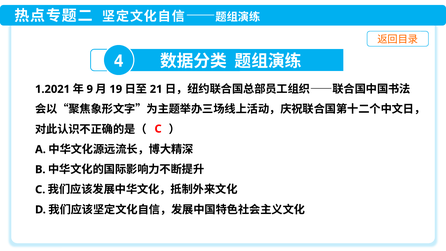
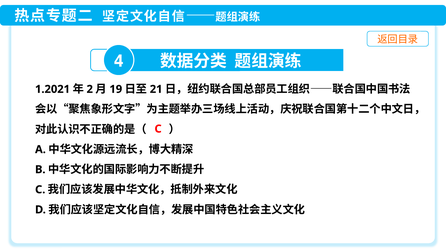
9: 9 -> 2 (90, 89)
